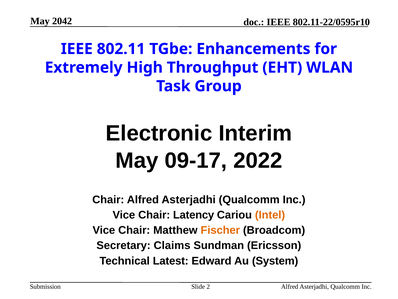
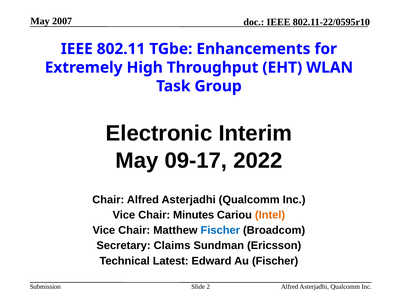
2042: 2042 -> 2007 (62, 21)
Latency: Latency -> Minutes (194, 215)
Fischer colour: orange -> blue (220, 230)
Au System: System -> Fischer (275, 260)
